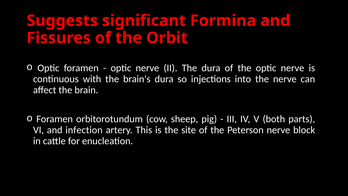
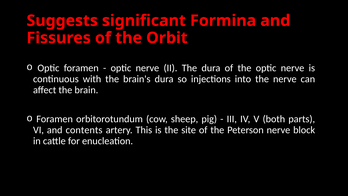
infection: infection -> contents (84, 130)
